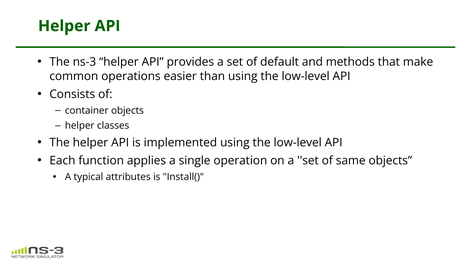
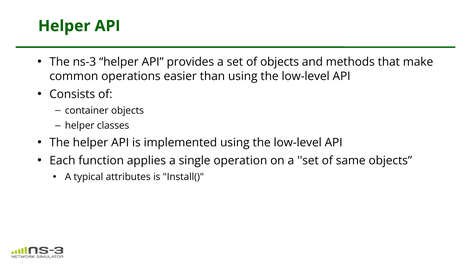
of default: default -> objects (280, 62)
